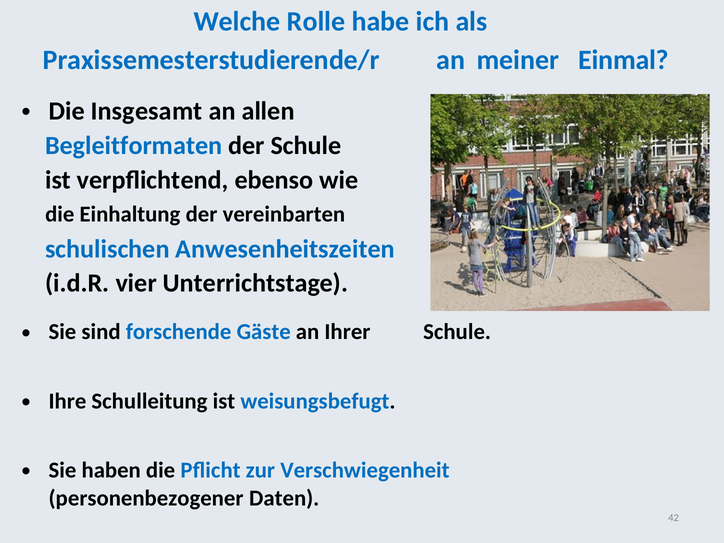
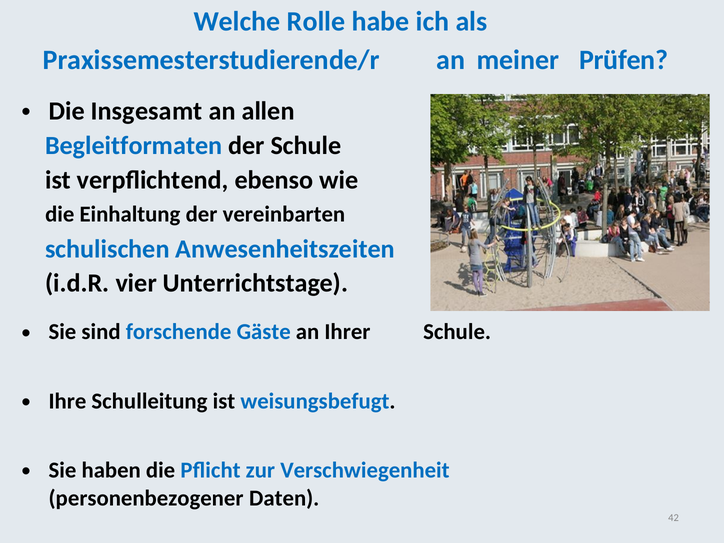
Einmal: Einmal -> Prüfen (624, 60)
